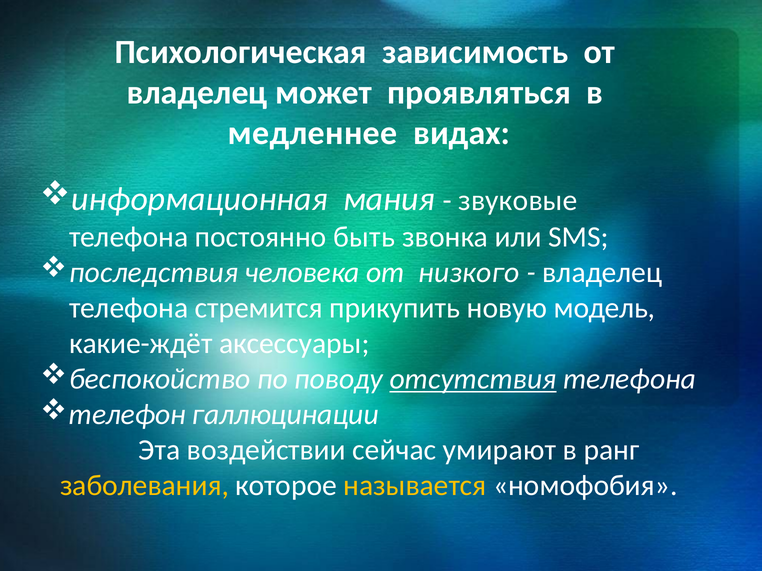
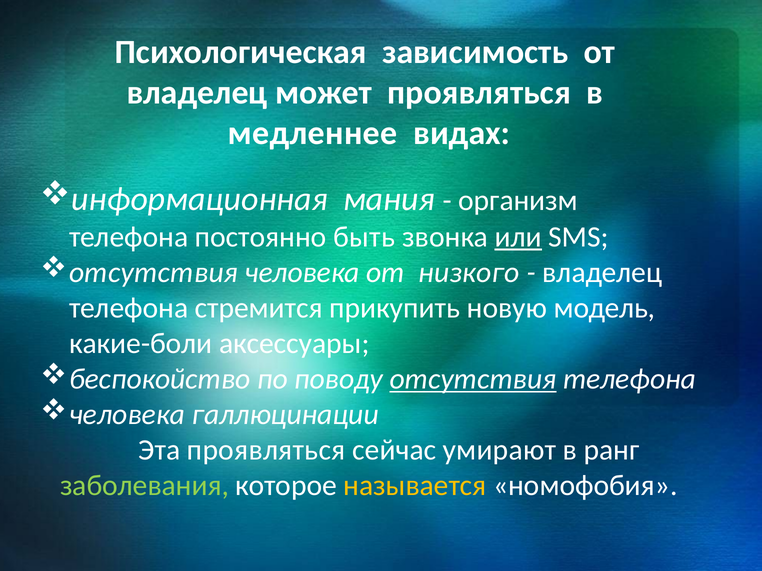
звуковые: звуковые -> организм (518, 201)
или underline: none -> present (518, 237)
последствия: последствия -> отсутствия (154, 273)
какие-ждёт: какие-ждёт -> какие-боли (141, 344)
телефон: телефон -> человека (127, 415)
Эта воздействии: воздействии -> проявляться (266, 451)
заболевания colour: yellow -> light green (144, 486)
